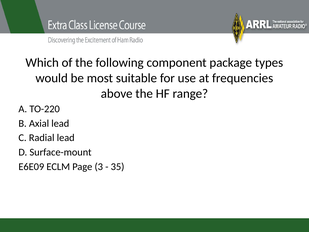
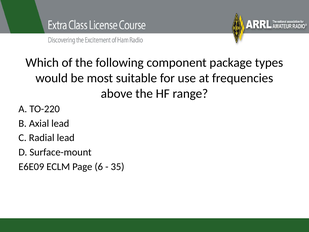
3: 3 -> 6 (99, 167)
